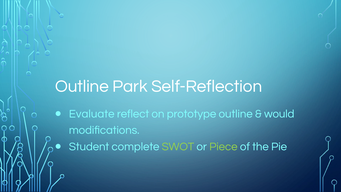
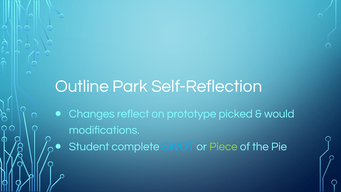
Evaluate: Evaluate -> Changes (92, 114)
prototype outline: outline -> picked (236, 114)
SWOT colour: light green -> light blue (178, 146)
